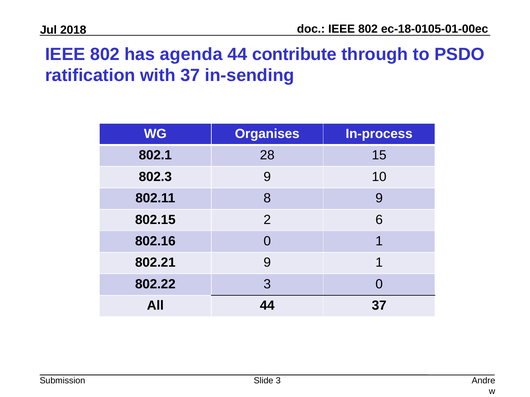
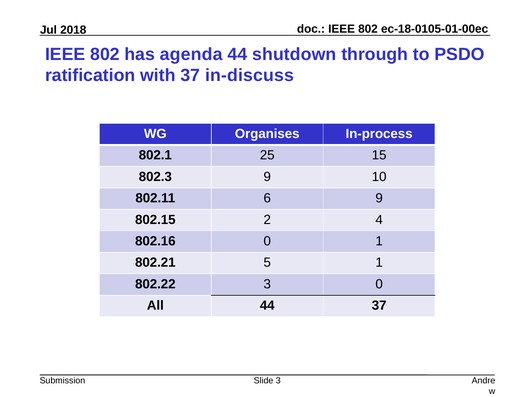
contribute: contribute -> shutdown (294, 54)
in-sending: in-sending -> in-discuss (250, 75)
28: 28 -> 25 (267, 155)
8: 8 -> 6 (267, 198)
6: 6 -> 4 (379, 220)
802.21 9: 9 -> 5 (267, 263)
